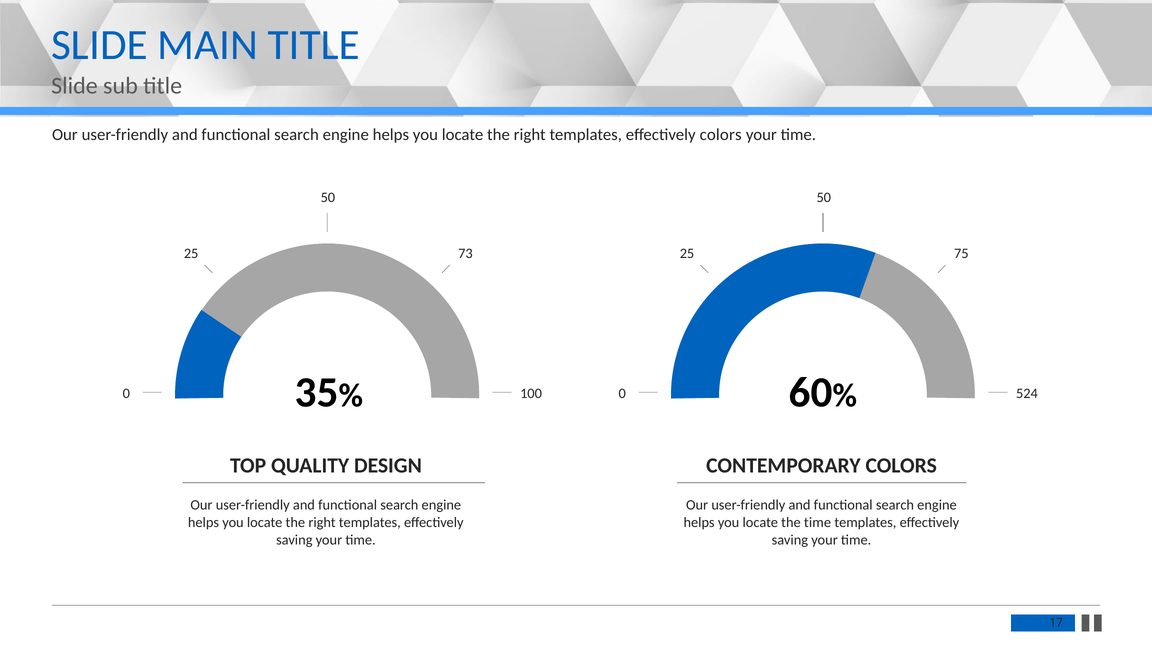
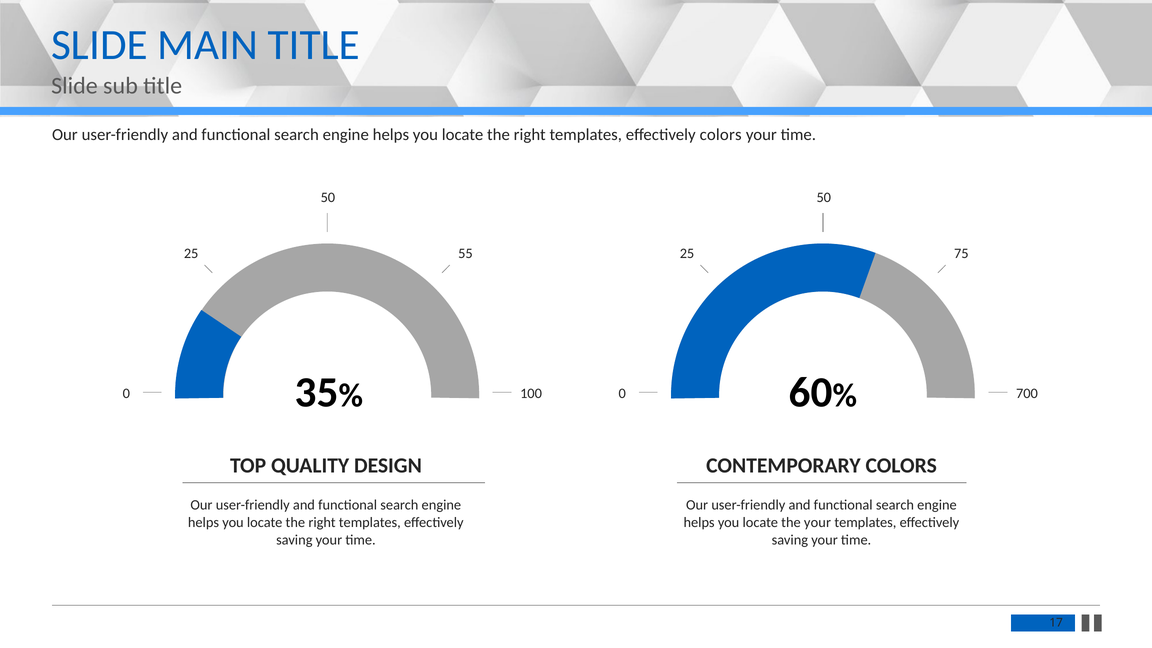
73: 73 -> 55 (465, 253)
524: 524 -> 700 (1027, 394)
the time: time -> your (818, 522)
